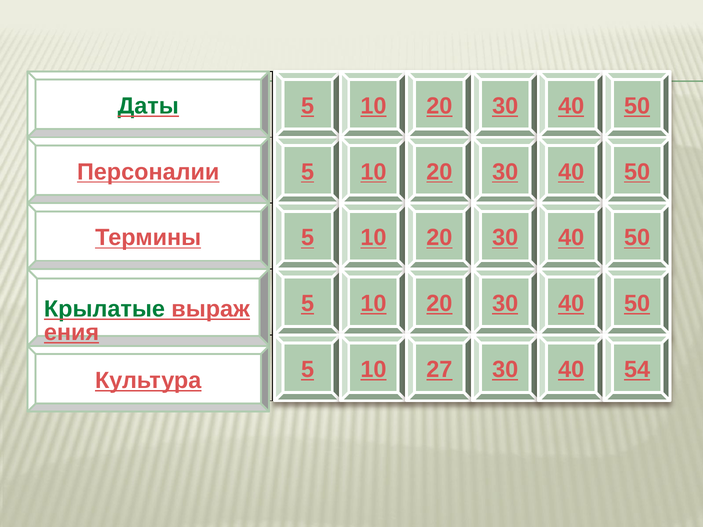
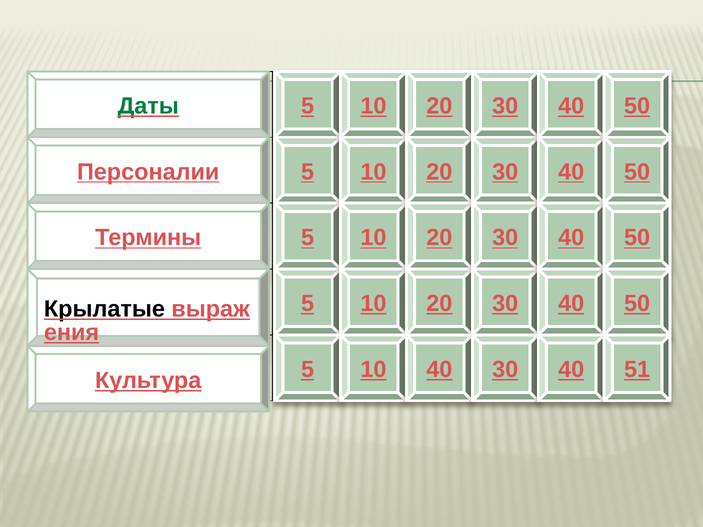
Крылатые colour: green -> black (104, 309)
10 27: 27 -> 40 (439, 370)
54: 54 -> 51 (637, 370)
